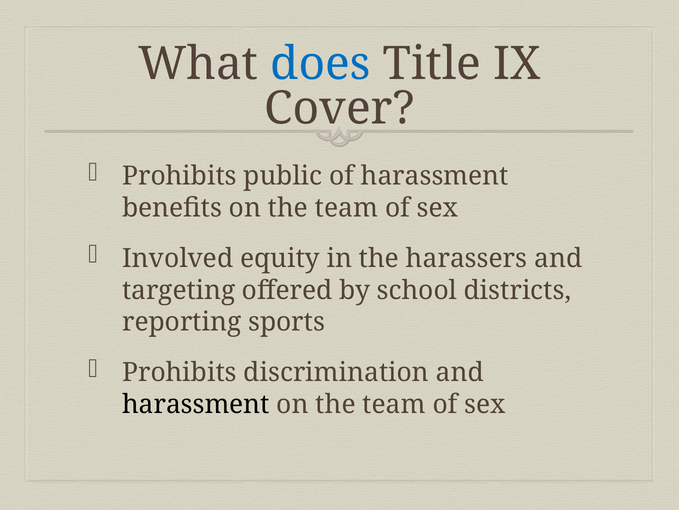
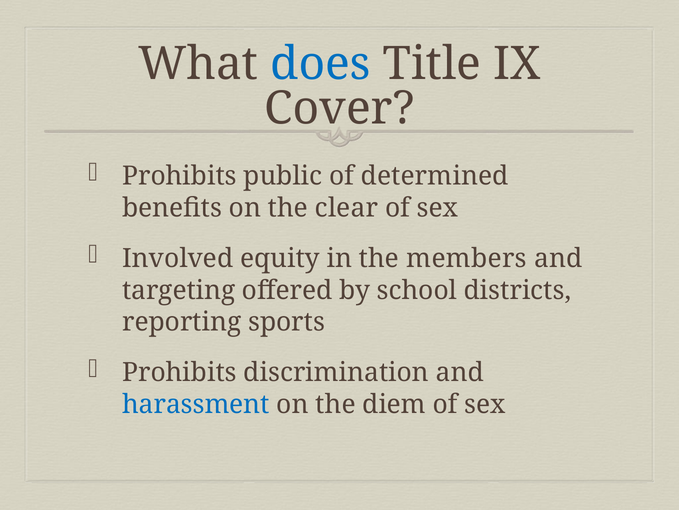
of harassment: harassment -> determined (435, 176)
benefits on the team: team -> clear (347, 208)
harassers: harassers -> members (466, 258)
harassment colour: black -> blue (196, 404)
team: team -> diem (394, 404)
